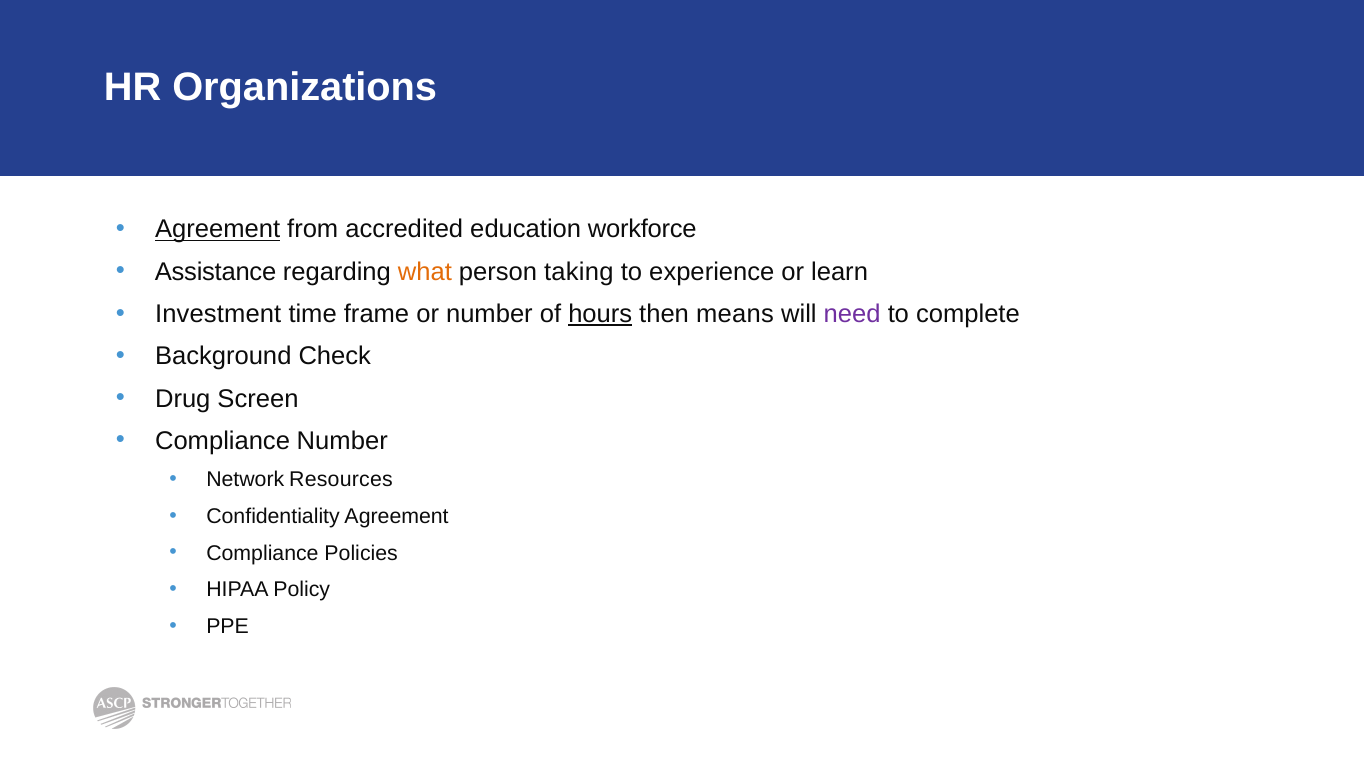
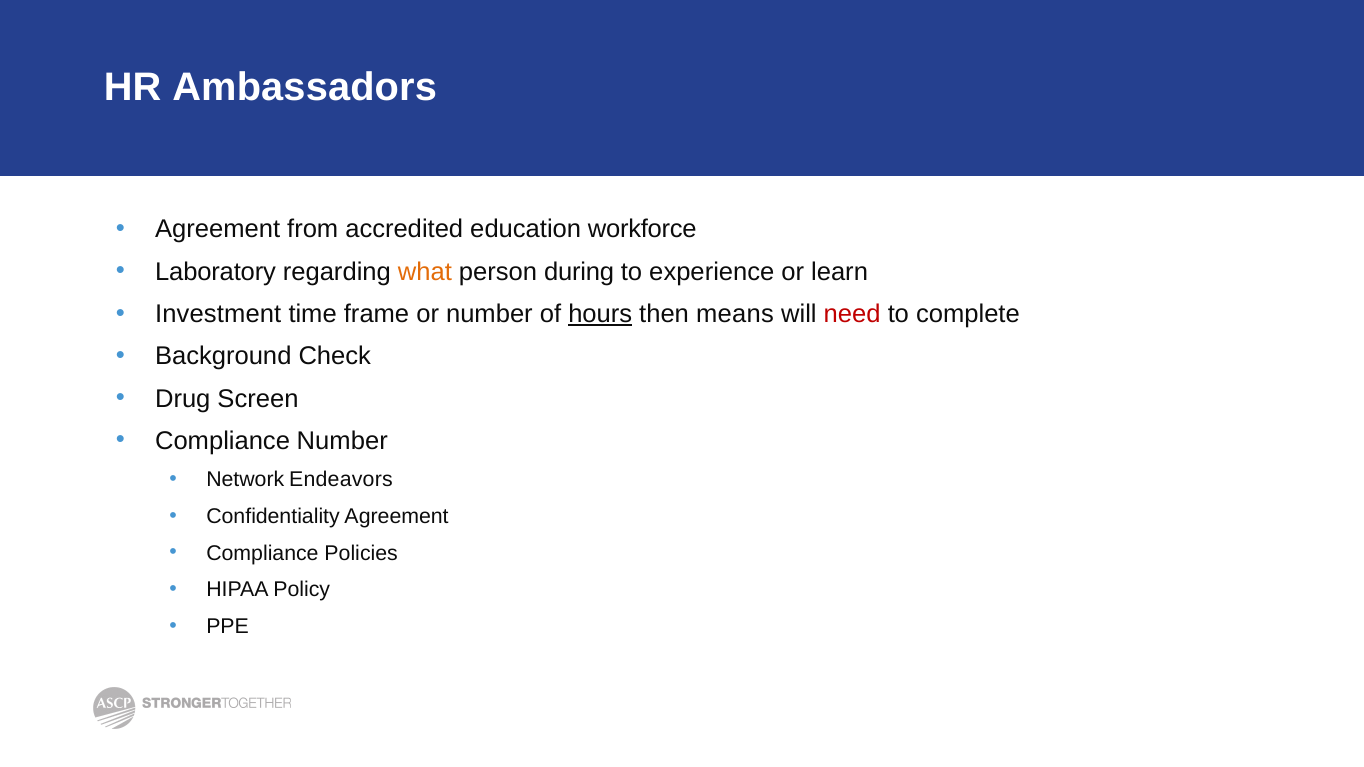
Organizations: Organizations -> Ambassadors (305, 88)
Agreement underline: present -> none (218, 230)
Assistance: Assistance -> Laboratory (216, 272)
taking: taking -> during (579, 272)
need colour: purple -> red (852, 314)
Resources: Resources -> Endeavors (341, 480)
